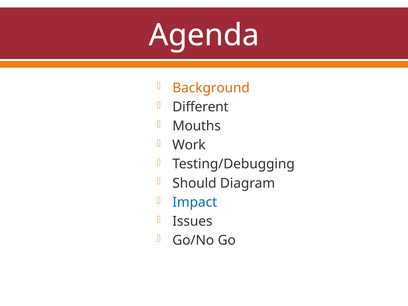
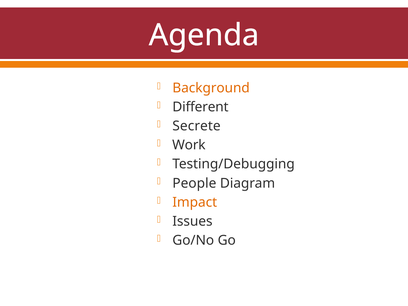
Mouths: Mouths -> Secrete (197, 126)
Should: Should -> People (194, 183)
Impact colour: blue -> orange (195, 202)
